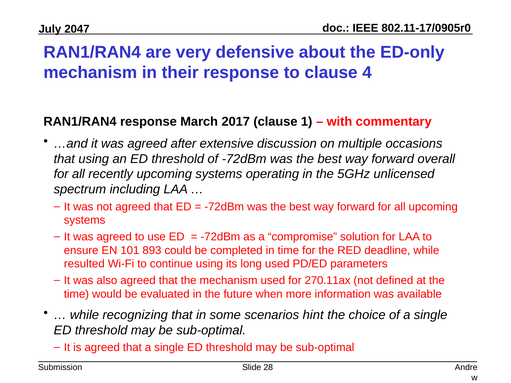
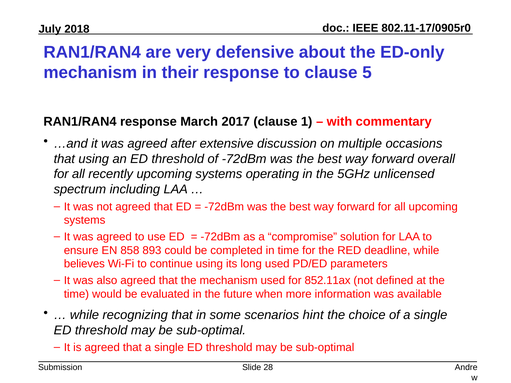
2047: 2047 -> 2018 (77, 29)
4: 4 -> 5 (367, 73)
101: 101 -> 858 (130, 250)
resulted: resulted -> believes (84, 264)
270.11ax: 270.11ax -> 852.11ax (328, 281)
